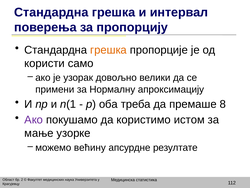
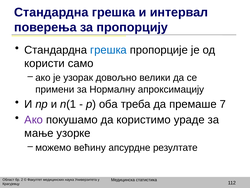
грешка colour: orange -> blue (108, 50)
8: 8 -> 7 (223, 104)
истом: истом -> ураде (189, 120)
